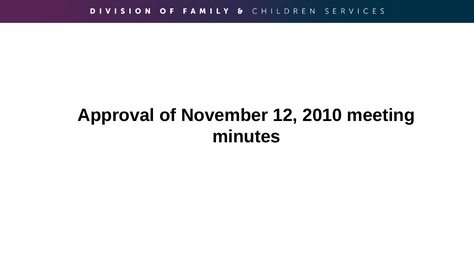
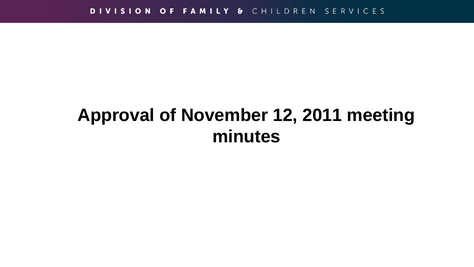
2010: 2010 -> 2011 (322, 115)
